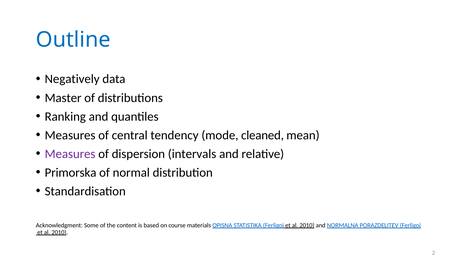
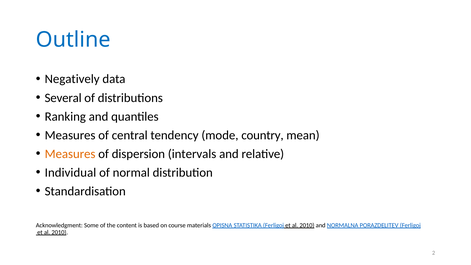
Master: Master -> Several (63, 98)
cleaned: cleaned -> country (262, 135)
Measures colour: purple -> orange (70, 154)
Primorska: Primorska -> Individual (70, 172)
